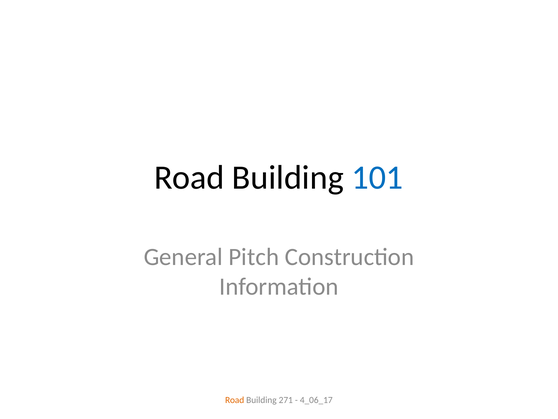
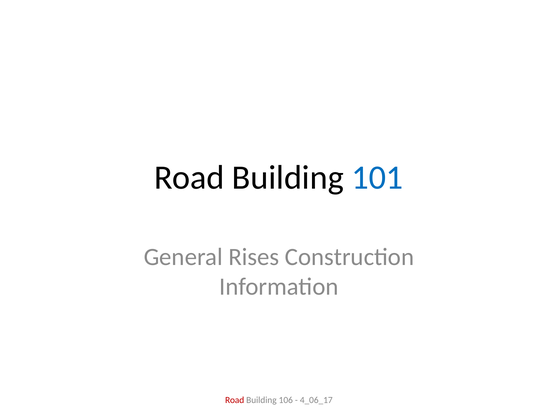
Pitch: Pitch -> Rises (254, 257)
Road colour: orange -> red (235, 400)
271: 271 -> 106 (286, 400)
